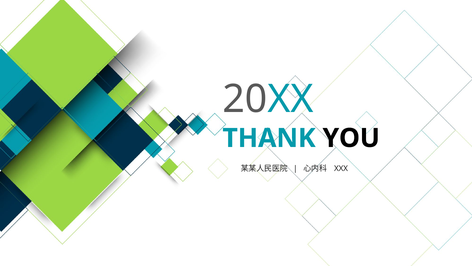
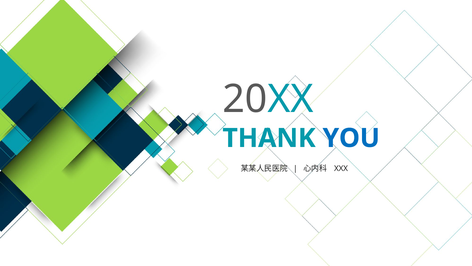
YOU colour: black -> blue (351, 138)
